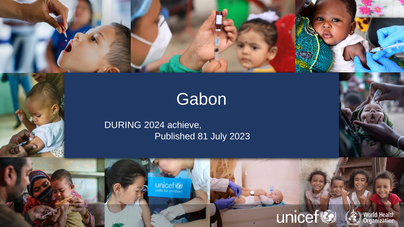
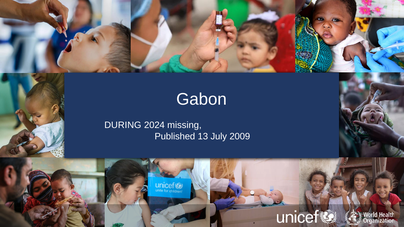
achieve: achieve -> missing (184, 125)
81: 81 -> 13 (203, 136)
2023: 2023 -> 2009 (240, 136)
